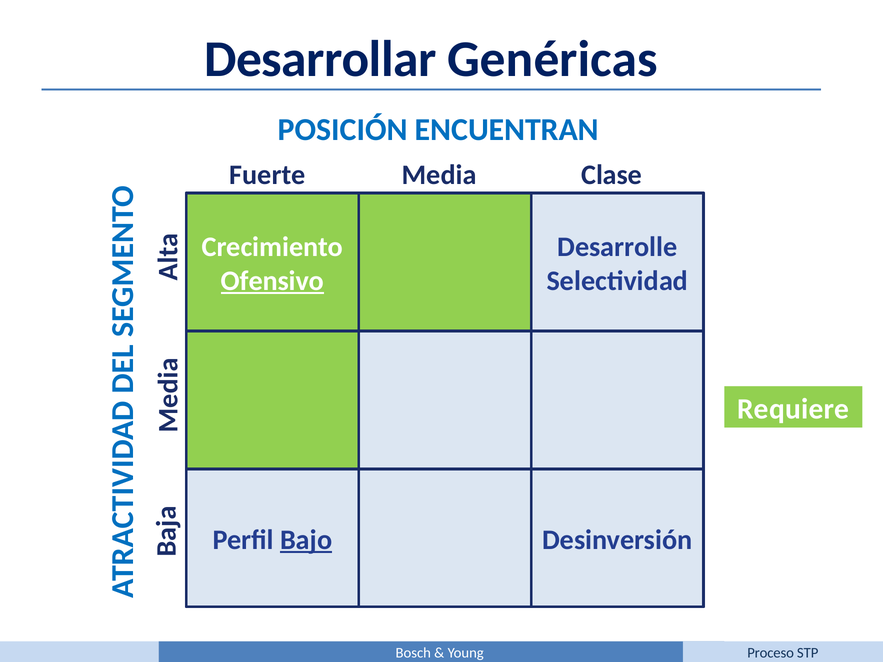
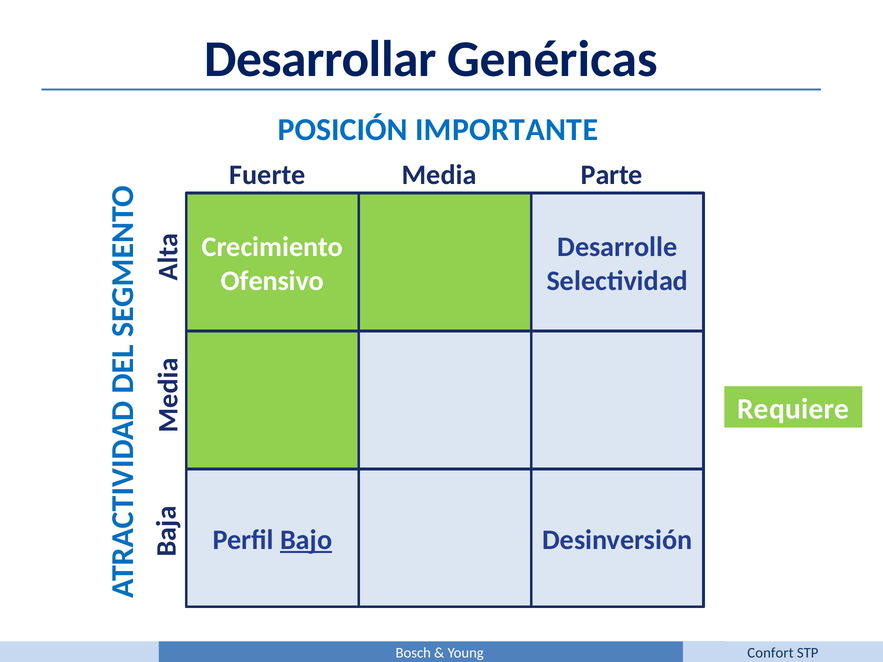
ENCUENTRAN: ENCUENTRAN -> IMPORTANTE (507, 130)
Clase: Clase -> Parte (612, 175)
Ofensivo underline: present -> none (272, 281)
Proceso: Proceso -> Confort (770, 653)
